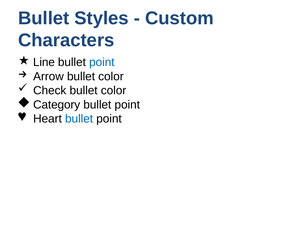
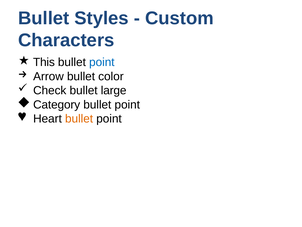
Line: Line -> This (44, 62)
Check bullet color: color -> large (114, 90)
bullet colour: blue -> orange (79, 119)
